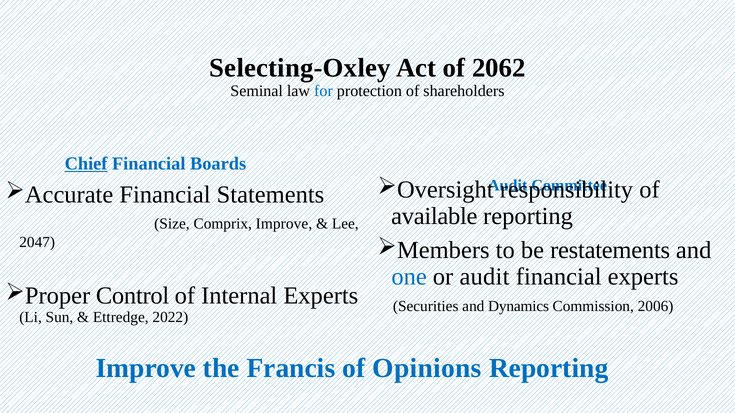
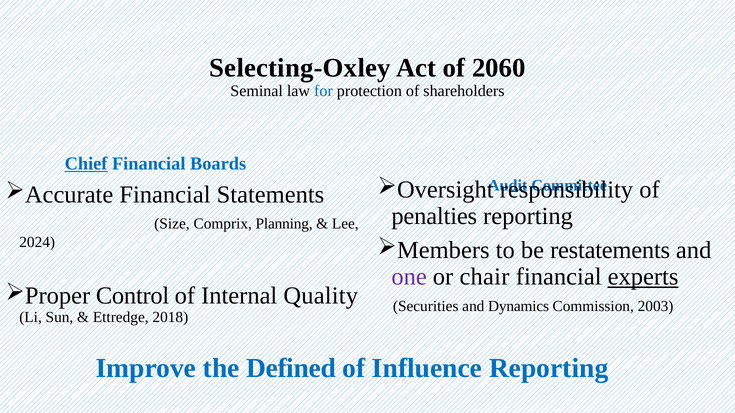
2062: 2062 -> 2060 (499, 68)
available: available -> penalties (434, 216)
Comprix Improve: Improve -> Planning (284, 224)
2047: 2047 -> 2024 (37, 243)
one colour: blue -> purple (409, 277)
or audit: audit -> chair (484, 277)
experts underline: none -> present (643, 277)
Internal Experts: Experts -> Quality (321, 296)
2006: 2006 -> 2003 (656, 306)
2022: 2022 -> 2018 (170, 318)
Francis: Francis -> Defined (291, 368)
Opinions: Opinions -> Influence (427, 368)
